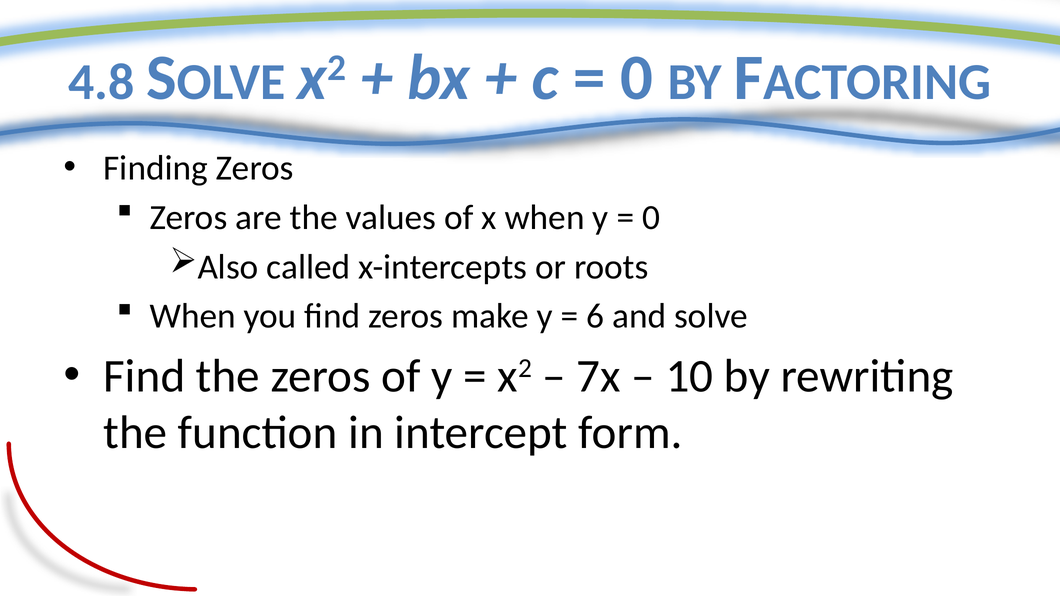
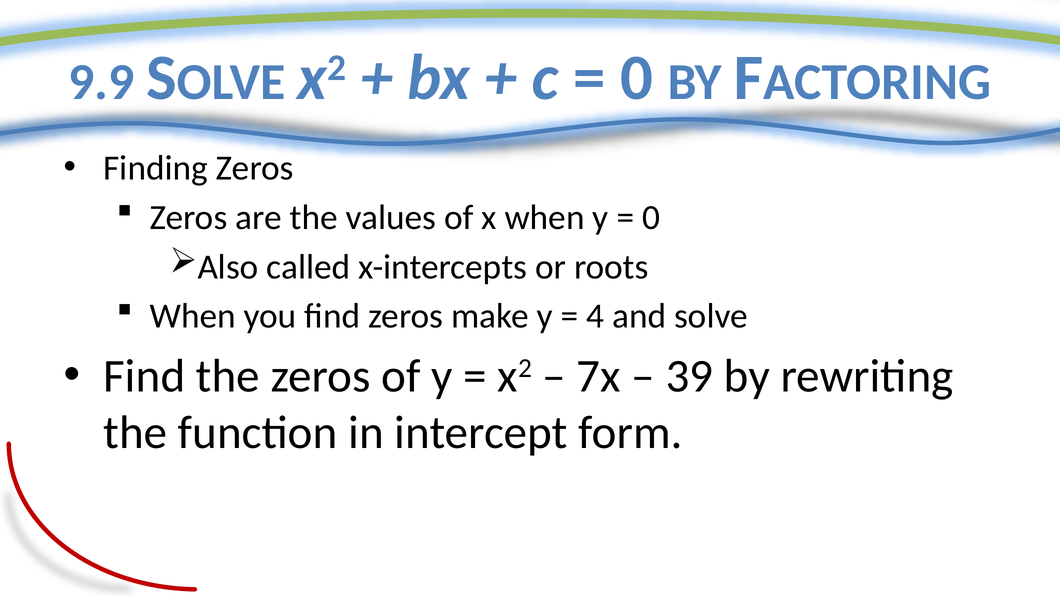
4.8: 4.8 -> 9.9 (101, 82)
6: 6 -> 4 (595, 316)
10: 10 -> 39 (689, 376)
